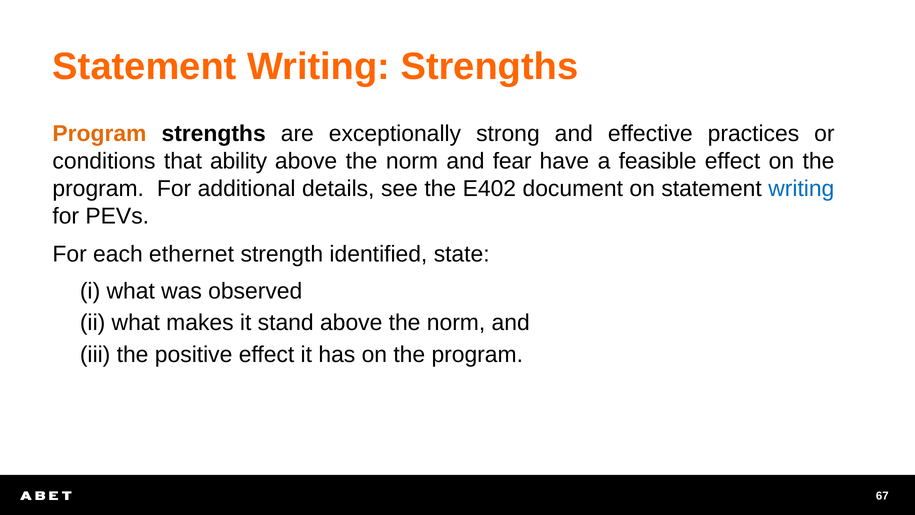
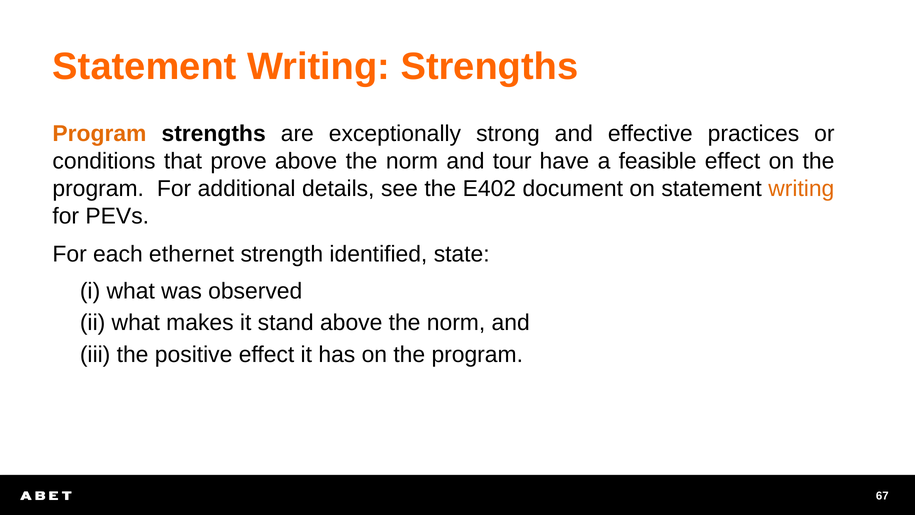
ability: ability -> prove (239, 161)
fear: fear -> tour (512, 161)
writing colour: blue -> orange (801, 189)
